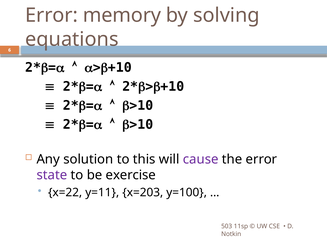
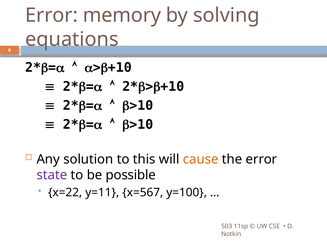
cause colour: purple -> orange (201, 159)
exercise: exercise -> possible (131, 175)
x=203: x=203 -> x=567 (143, 193)
